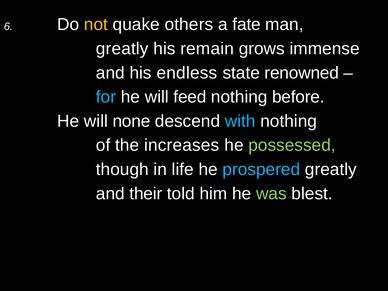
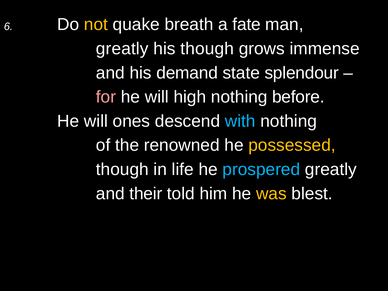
others: others -> breath (189, 25)
his remain: remain -> though (207, 49)
endless: endless -> demand (187, 73)
renowned: renowned -> splendour (302, 73)
for colour: light blue -> pink (106, 97)
feed: feed -> high (190, 97)
none: none -> ones (131, 121)
increases: increases -> renowned (182, 145)
possessed colour: light green -> yellow (292, 145)
was colour: light green -> yellow (271, 194)
